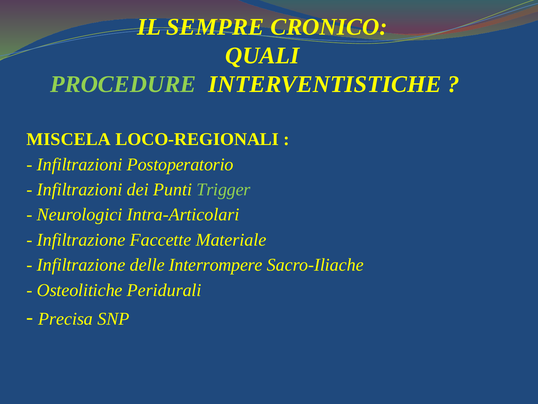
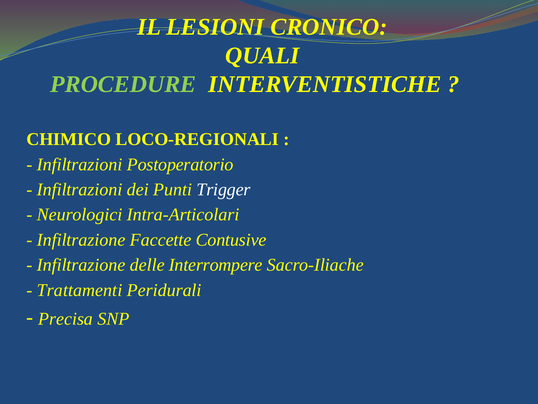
SEMPRE: SEMPRE -> LESIONI (215, 27)
MISCELA: MISCELA -> CHIMICO (69, 139)
Trigger colour: light green -> white (224, 189)
Materiale: Materiale -> Contusive (231, 240)
Osteolitiche: Osteolitiche -> Trattamenti (80, 290)
